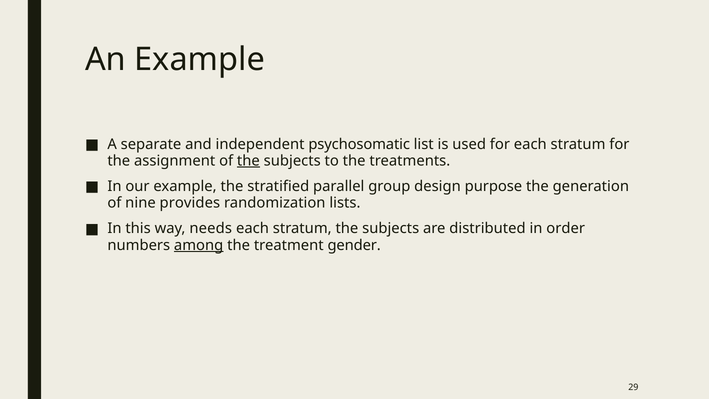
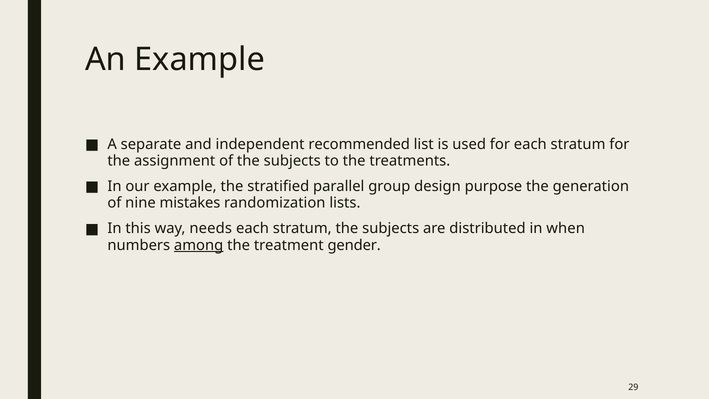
psychosomatic: psychosomatic -> recommended (359, 144)
the underline: present -> none (248, 161)
provides: provides -> mistakes (190, 203)
order: order -> when (566, 228)
